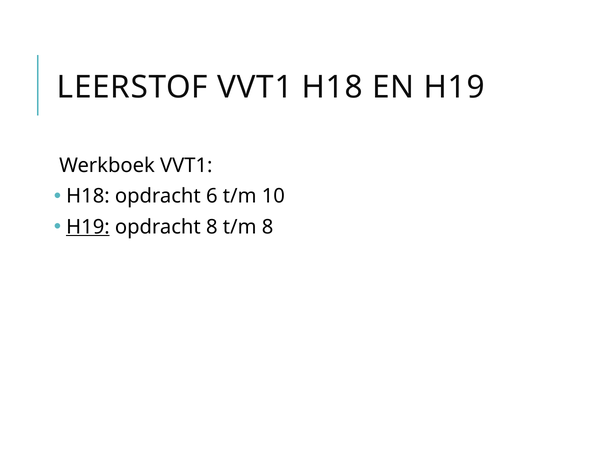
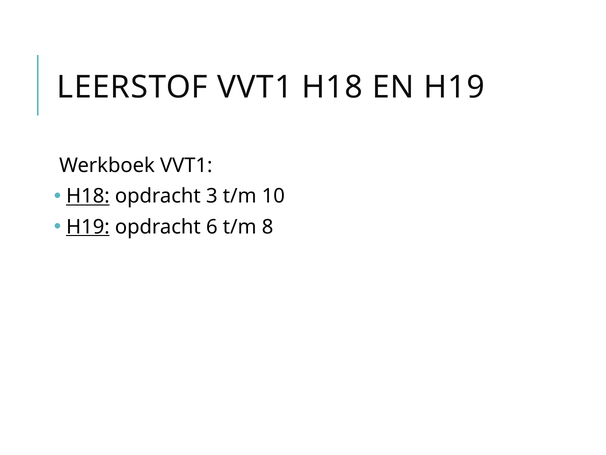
H18 underline: none -> present (88, 196)
6: 6 -> 3 (212, 196)
opdracht 8: 8 -> 6 (212, 227)
